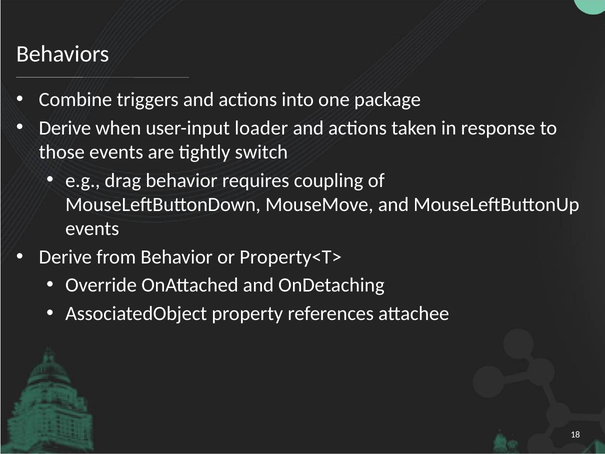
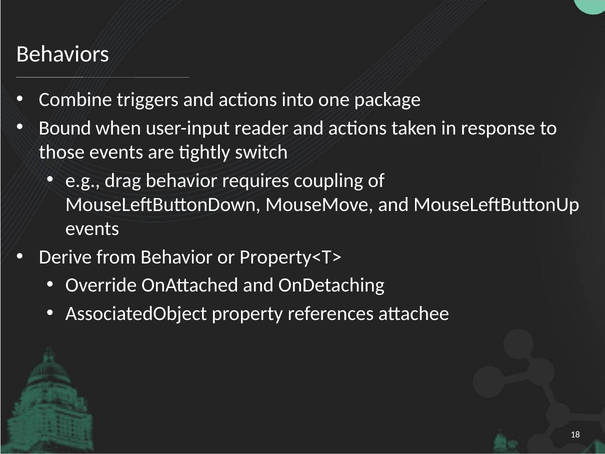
Derive: Derive -> Bound (65, 128)
loader: loader -> reader (261, 128)
